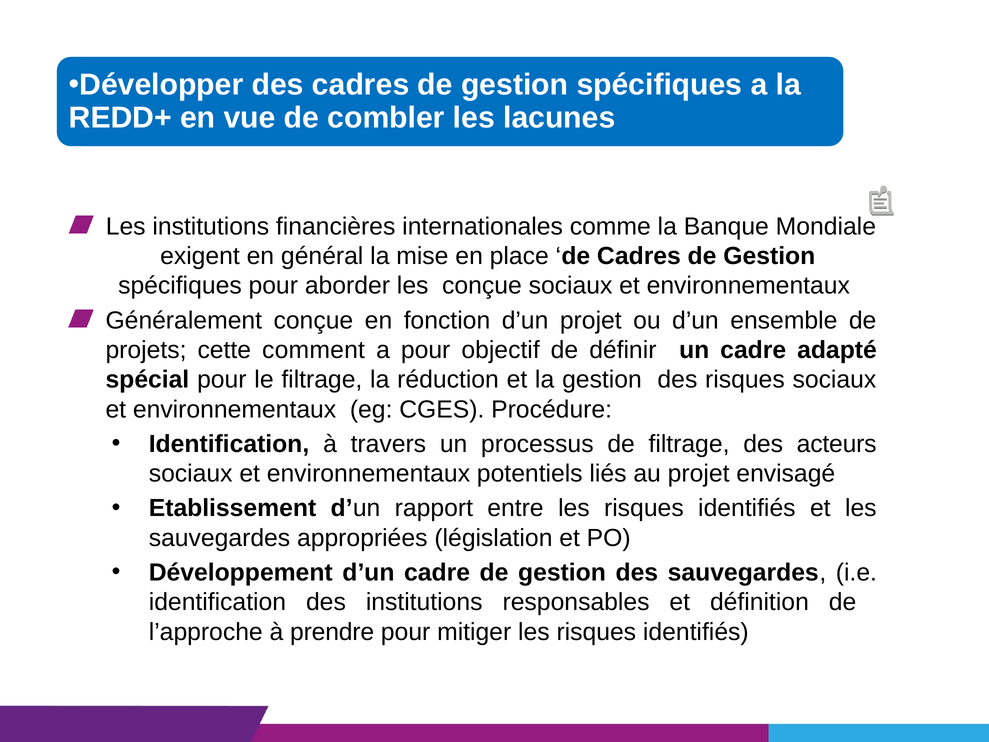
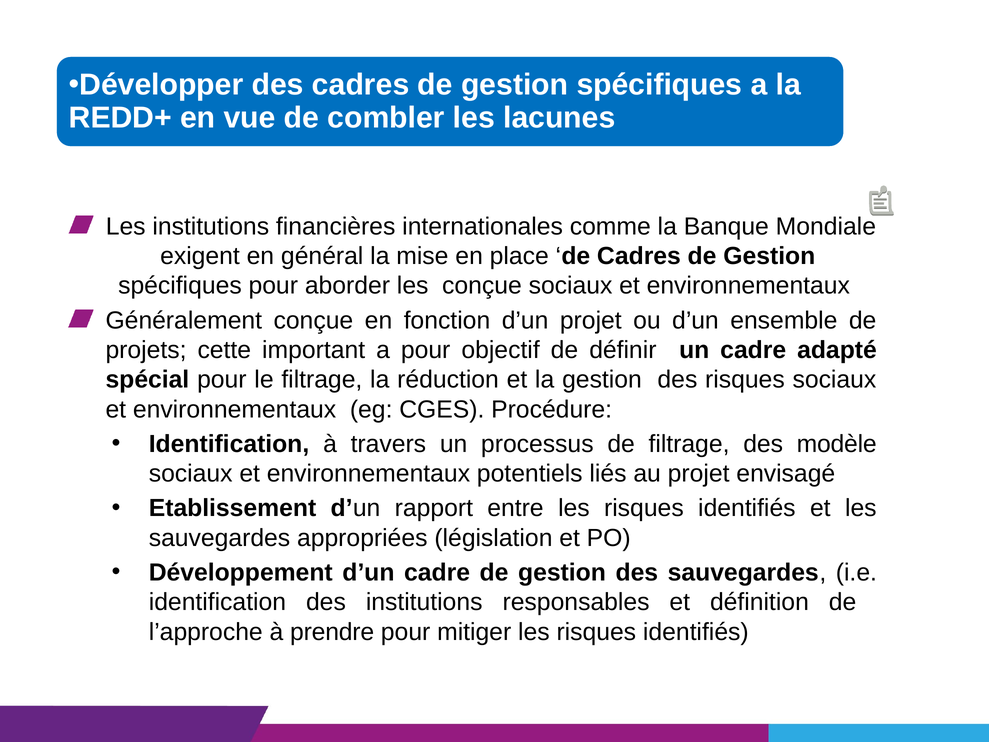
comment: comment -> important (314, 350)
acteurs: acteurs -> modèle (837, 444)
